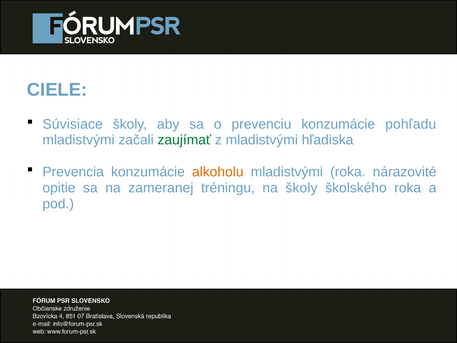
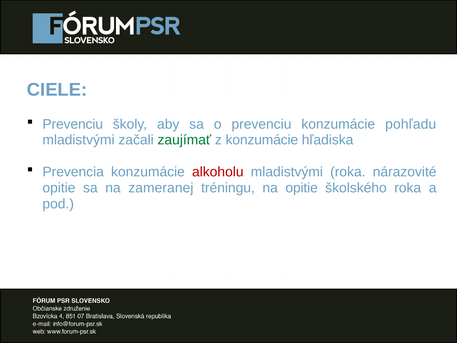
Súvisiace: Súvisiace -> Prevenciu (73, 124)
z mladistvými: mladistvými -> konzumácie (262, 140)
alkoholu colour: orange -> red (218, 172)
na školy: školy -> opitie (302, 188)
